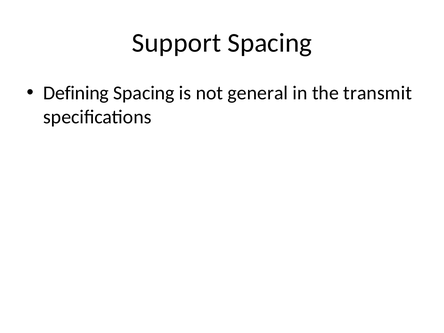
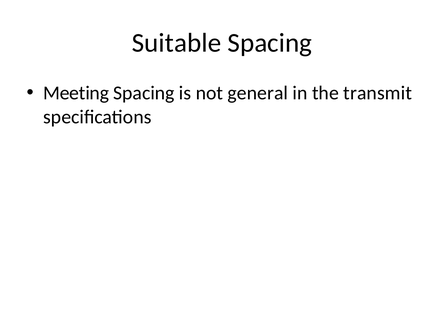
Support: Support -> Suitable (177, 43)
Defining: Defining -> Meeting (76, 93)
